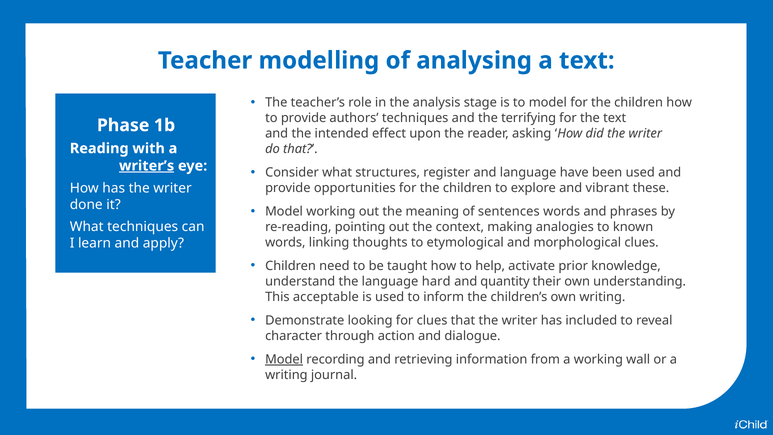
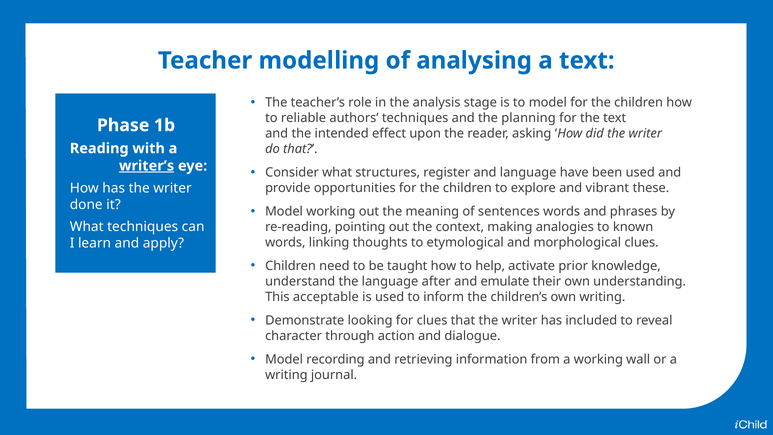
to provide: provide -> reliable (303, 118)
terrifying: terrifying -> planning (529, 118)
hard: hard -> after (436, 281)
quantity: quantity -> emulate (505, 281)
Model underline: present -> none (284, 359)
